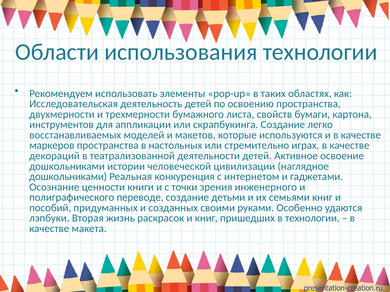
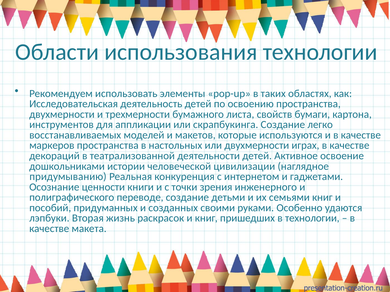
или стремительно: стремительно -> двухмерности (257, 146)
дошкольниками: дошкольниками -> придумыванию (68, 177)
